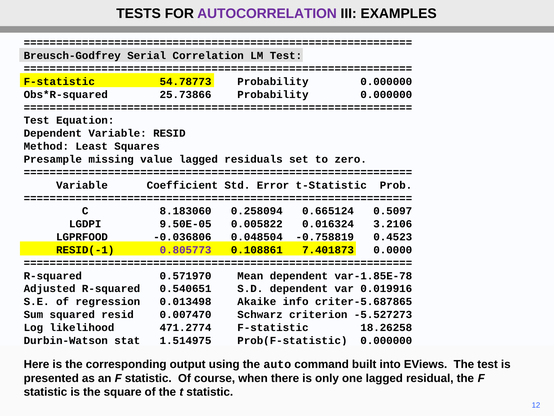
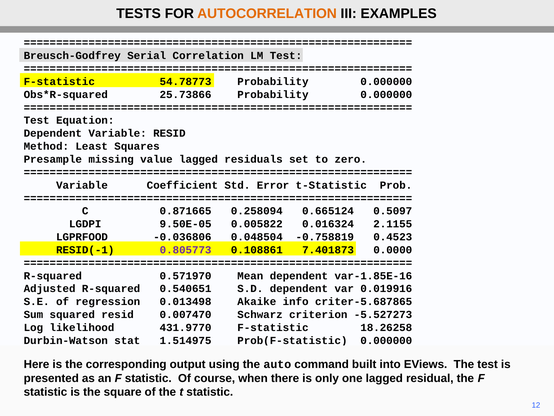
AUTOCORRELATION colour: purple -> orange (267, 14)
8.183060: 8.183060 -> 0.871665 (186, 211)
3.2106: 3.2106 -> 2.1155 (393, 224)
var-1.85E-78: var-1.85E-78 -> var-1.85E-16 (373, 275)
471.2774: 471.2774 -> 431.9770 (186, 327)
